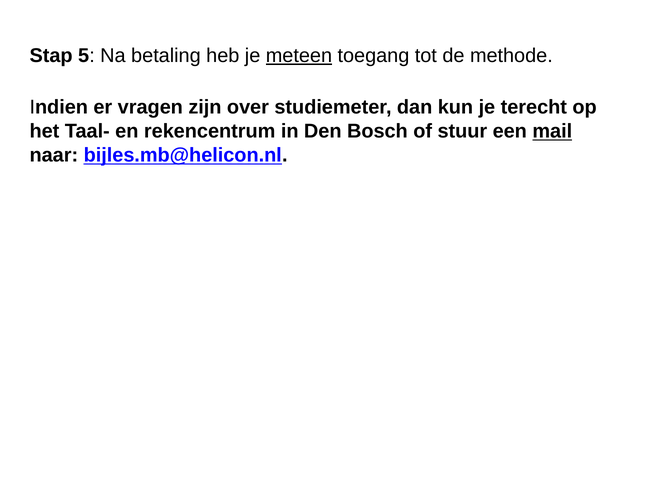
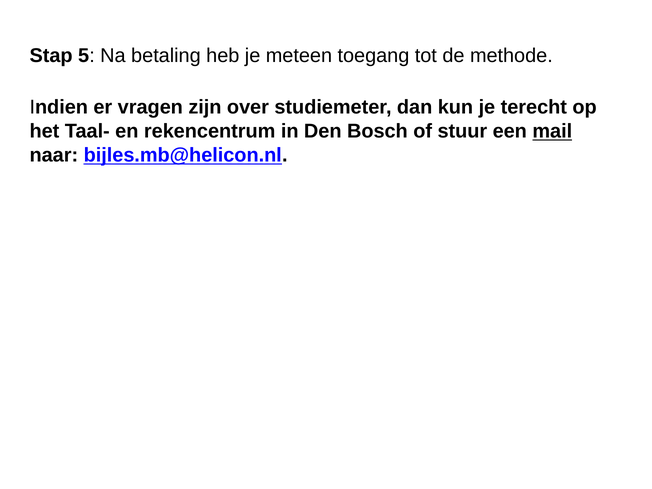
meteen underline: present -> none (299, 56)
